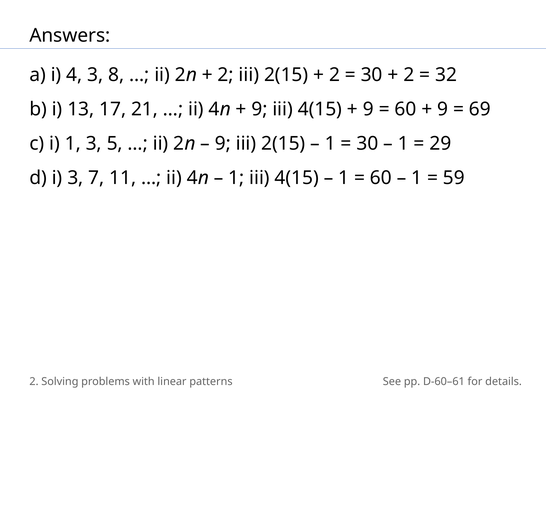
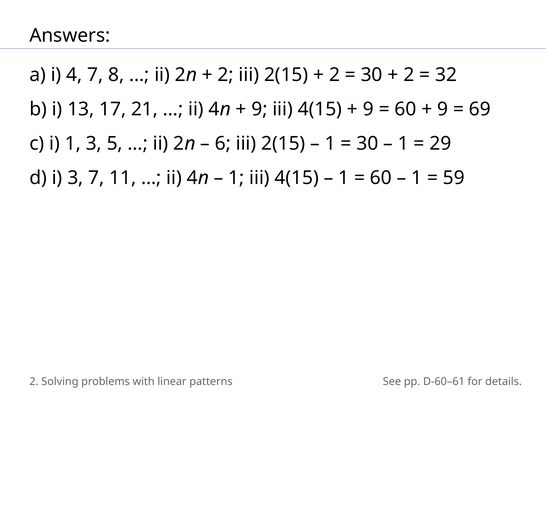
4 3: 3 -> 7 (95, 75)
9: 9 -> 6 (223, 144)
